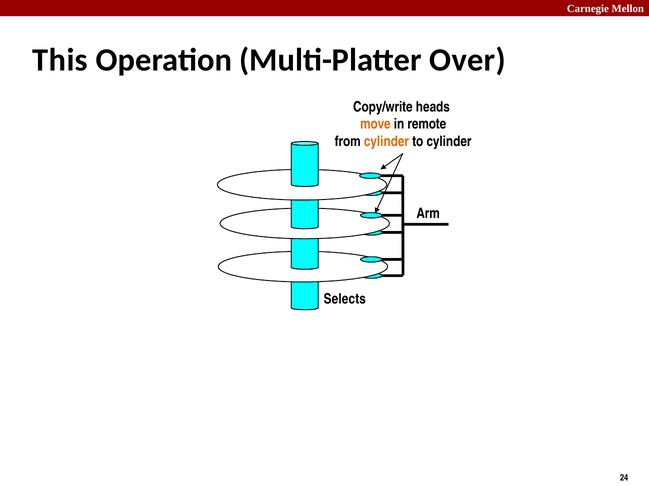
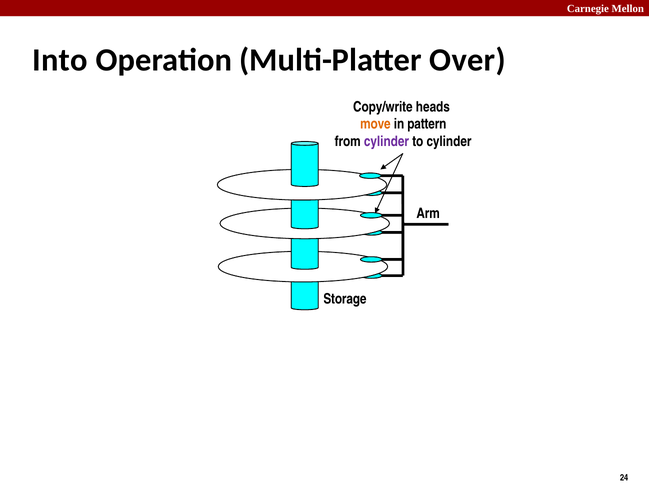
This: This -> Into (60, 60)
remote: remote -> pattern (427, 124)
cylinder colour: orange -> purple (386, 142)
Selects: Selects -> Storage (345, 299)
